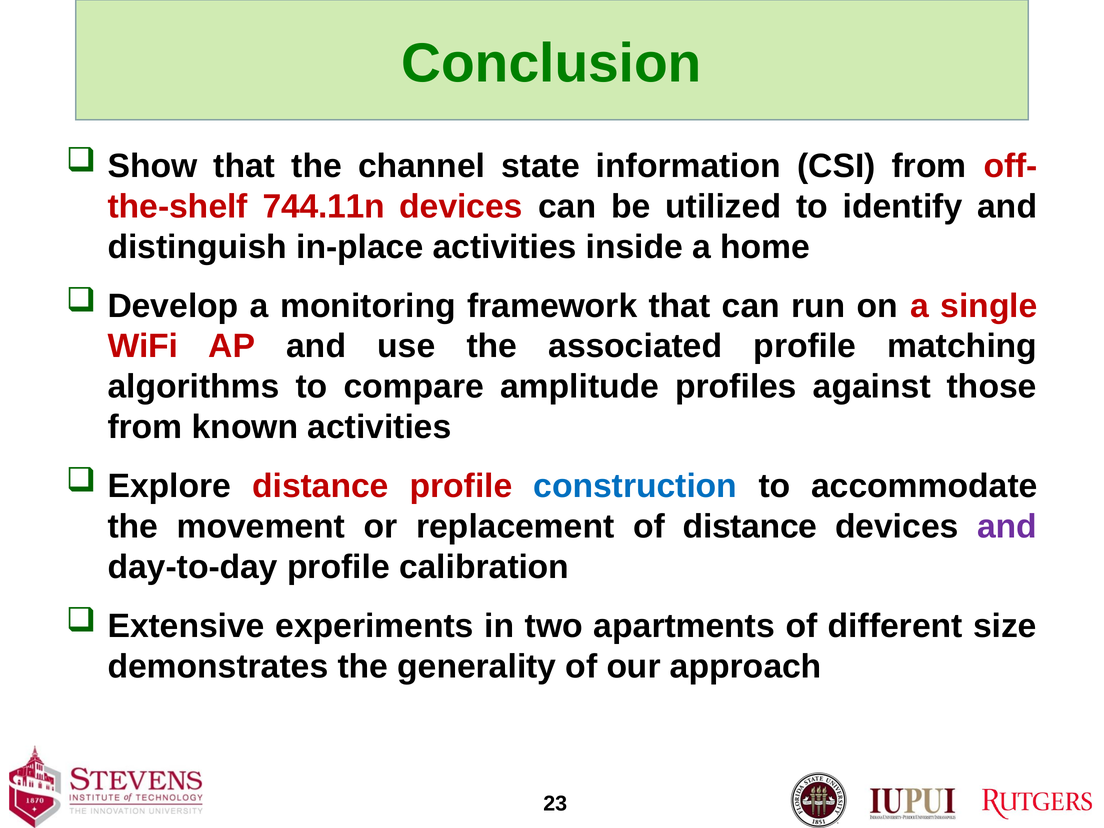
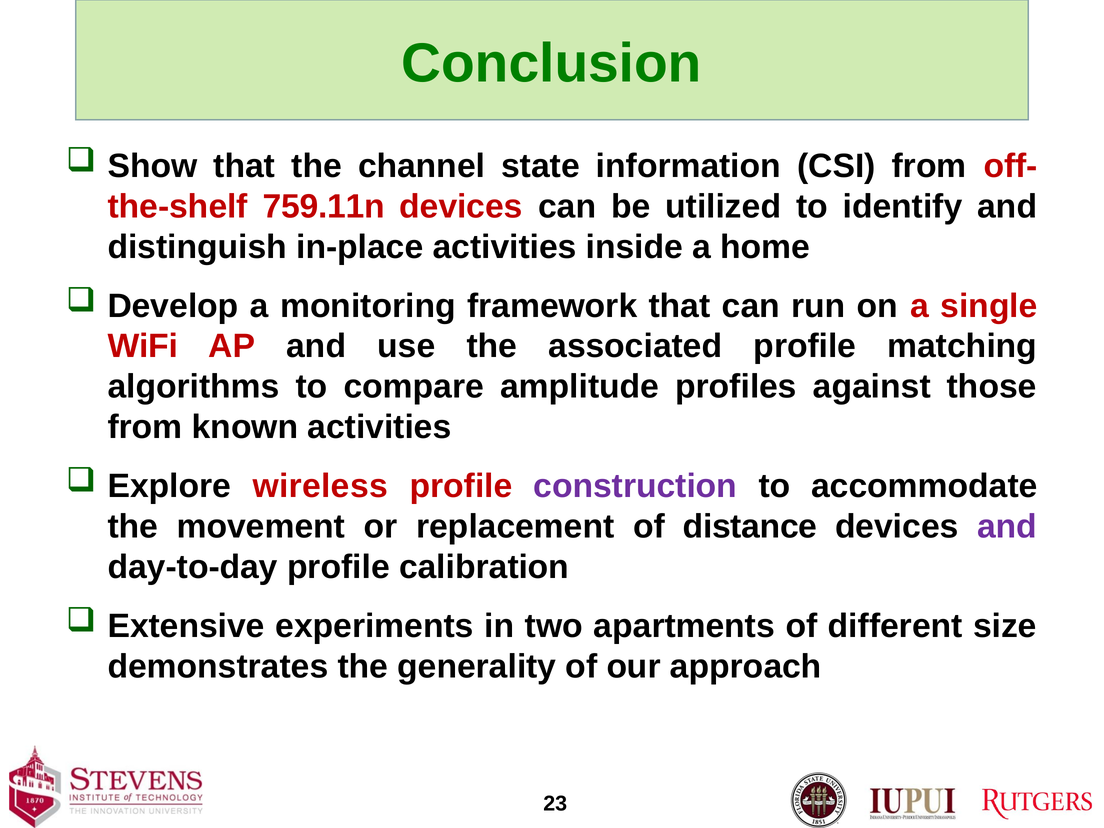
744.11n: 744.11n -> 759.11n (324, 207)
Explore distance: distance -> wireless (320, 486)
construction colour: blue -> purple (635, 486)
